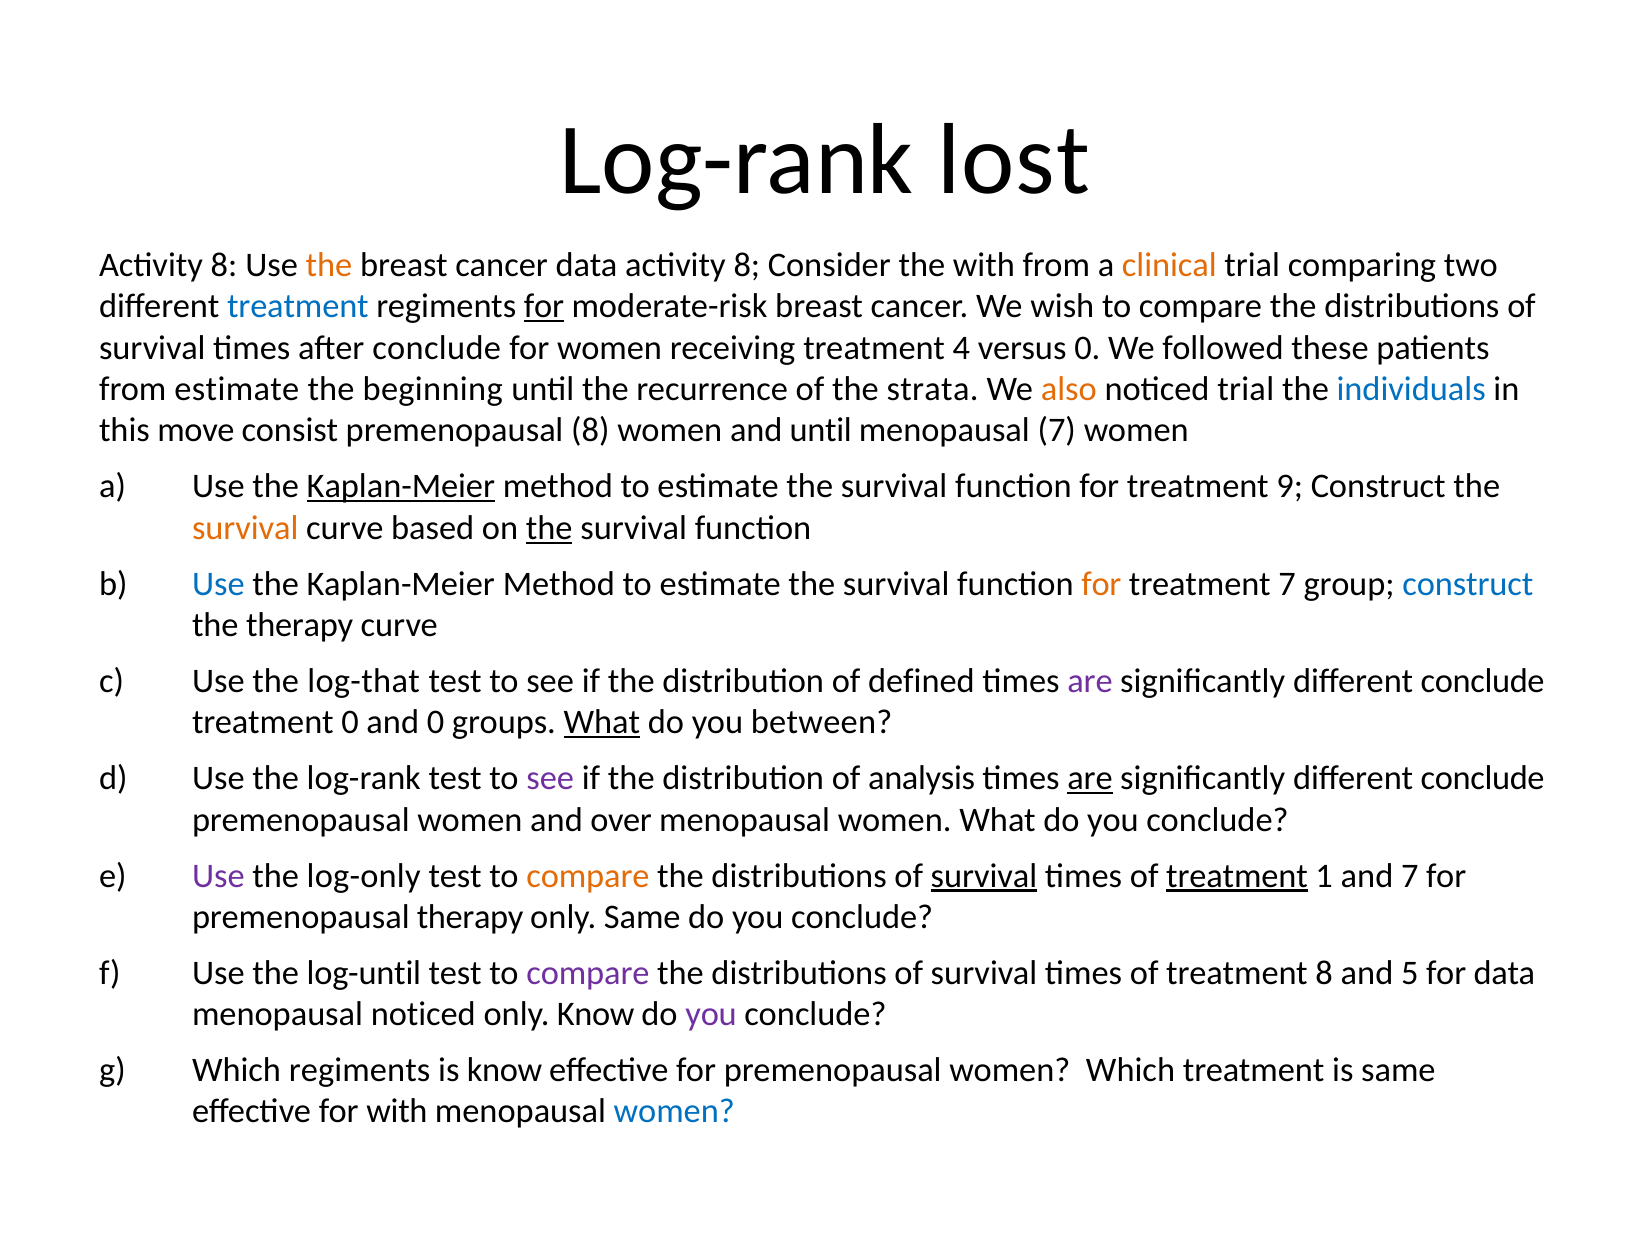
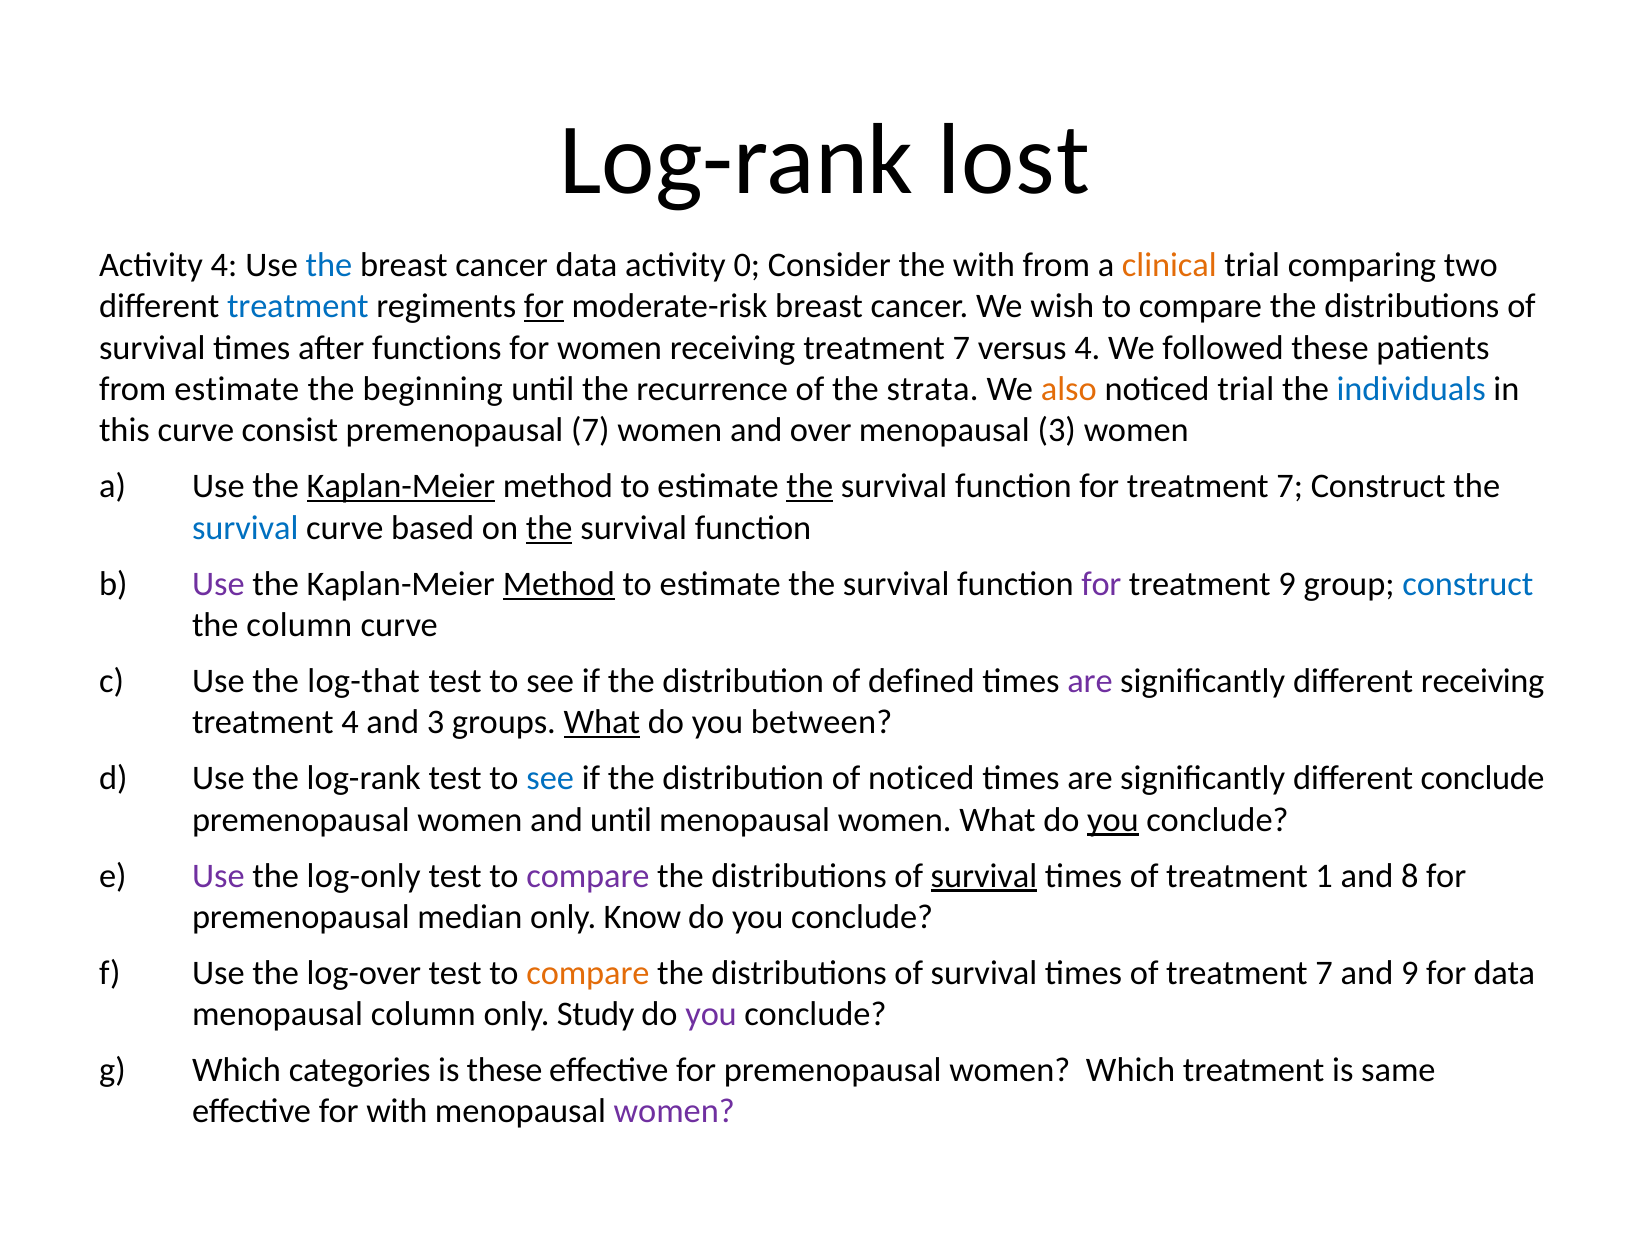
8: 8 -> 4 (224, 265)
the colour: orange -> blue (329, 265)
data activity 8: 8 -> 0 (747, 265)
after conclude: conclude -> functions (437, 348)
receiving treatment 4: 4 -> 7 (961, 348)
versus 0: 0 -> 4 (1087, 348)
this move: move -> curve (196, 431)
premenopausal 8: 8 -> 7 (590, 431)
and until: until -> over (821, 431)
menopausal 7: 7 -> 3 (1057, 431)
the underline: none -> present (810, 487)
for treatment 9: 9 -> 7 (1290, 487)
survival colour: orange -> blue (245, 528)
Use colour: blue -> purple (218, 584)
Method underline: none -> present (559, 584)
for colour: orange -> purple (1101, 584)
treatment 7: 7 -> 9 (1287, 584)
the therapy: therapy -> column (299, 625)
conclude: conclude -> receiving (1483, 681)
treatment 0: 0 -> 4 (350, 722)
and 0: 0 -> 3 (436, 722)
see colour: purple -> blue (550, 778)
of analysis: analysis -> noticed (921, 778)
are underline: present -> none (1090, 778)
and over: over -> until (621, 820)
you underline: none -> present (1113, 820)
compare colour: orange -> purple (588, 876)
treatment underline: present -> none (1237, 876)
and 7: 7 -> 8 (1410, 876)
premenopausal therapy: therapy -> median (470, 917)
only Same: Same -> Know (642, 917)
log-until: log-until -> log-over (364, 973)
compare colour: purple -> orange (588, 973)
of treatment 8: 8 -> 7 (1324, 973)
and 5: 5 -> 9 (1410, 973)
menopausal noticed: noticed -> column (423, 1014)
only Know: Know -> Study (596, 1014)
Which regiments: regiments -> categories (360, 1070)
is know: know -> these (505, 1070)
women colour: blue -> purple (674, 1112)
